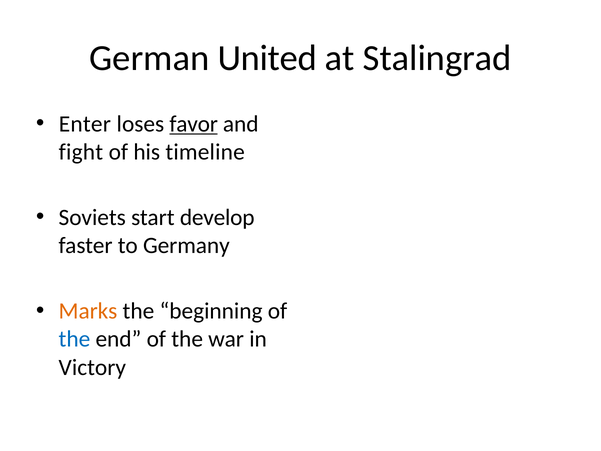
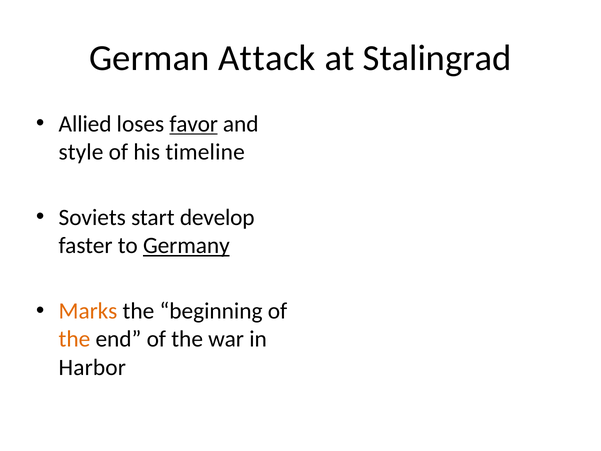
United: United -> Attack (267, 58)
Enter: Enter -> Allied (85, 124)
fight: fight -> style (81, 152)
Germany underline: none -> present (186, 245)
the colour: blue -> orange (74, 339)
Victory: Victory -> Harbor (92, 367)
